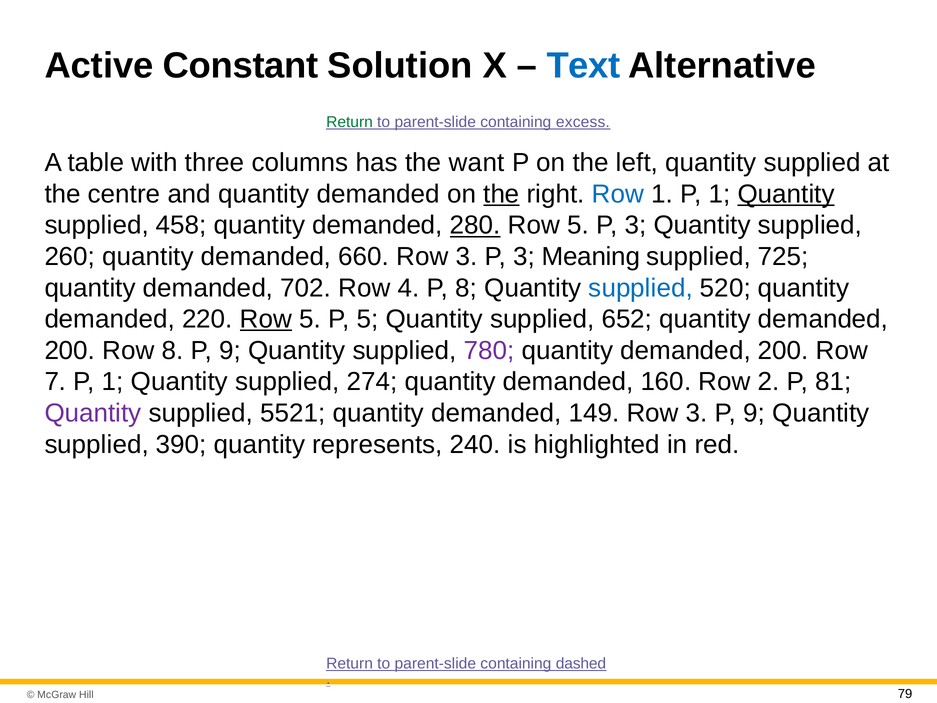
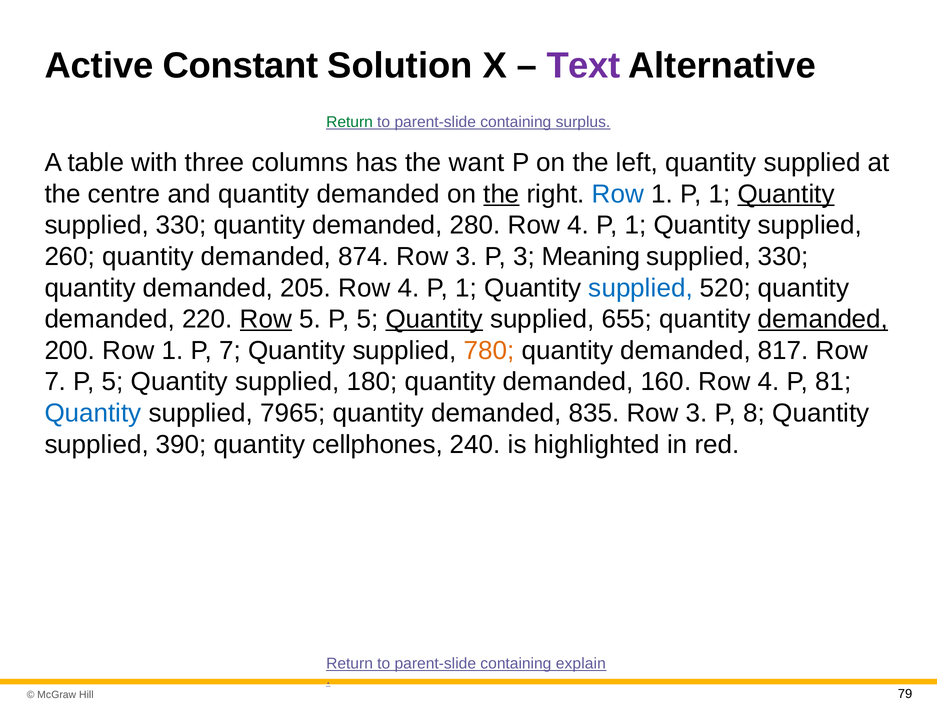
Text colour: blue -> purple (583, 66)
excess: excess -> surplus (583, 122)
458: 458 -> 330 (181, 225)
280 underline: present -> none (475, 225)
5: 5 -> 4 (578, 225)
3: 3 -> 1 (635, 225)
660: 660 -> 874 (364, 257)
725: 725 -> 330 (783, 257)
702: 702 -> 205 (306, 288)
8: 8 -> 1 (466, 288)
Quantity underline: none -> present (434, 319)
652: 652 -> 655 (627, 319)
demanded underline: none -> present (823, 319)
200 Row 8: 8 -> 1 (173, 350)
9: 9 -> 7 (230, 350)
780 colour: purple -> orange (489, 350)
200: 200 -> 817 (783, 350)
7 P 1: 1 -> 5 (113, 382)
274: 274 -> 180 (372, 382)
160 Row 2: 2 -> 4 (769, 382)
Quantity colour: purple -> blue (93, 413)
5521: 5521 -> 7965 (293, 413)
149: 149 -> 835 (594, 413)
3 P 9: 9 -> 8 (754, 413)
represents: represents -> cellphones (378, 444)
dashed: dashed -> explain (581, 663)
